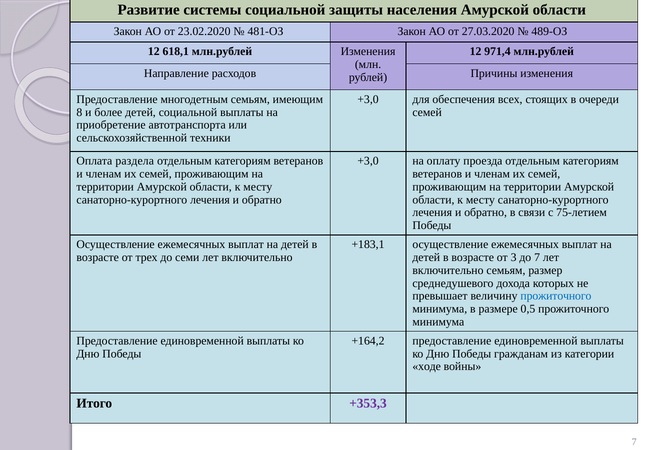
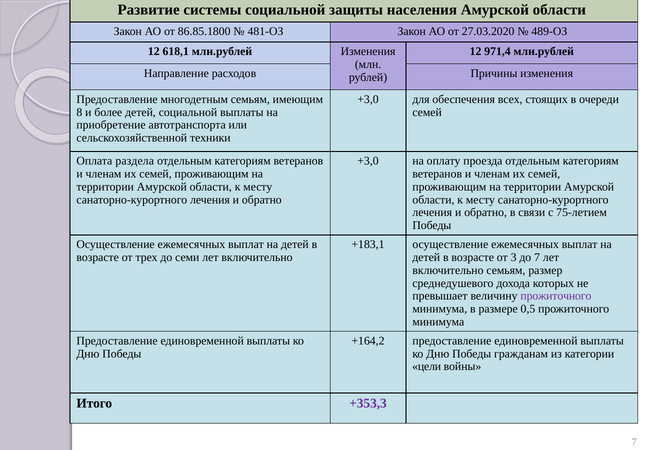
23.02.2020: 23.02.2020 -> 86.85.1800 (204, 32)
прожиточного colour: blue -> purple (556, 297)
ходе: ходе -> цели (427, 367)
